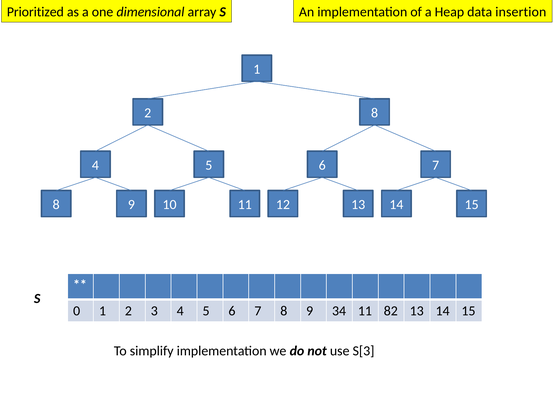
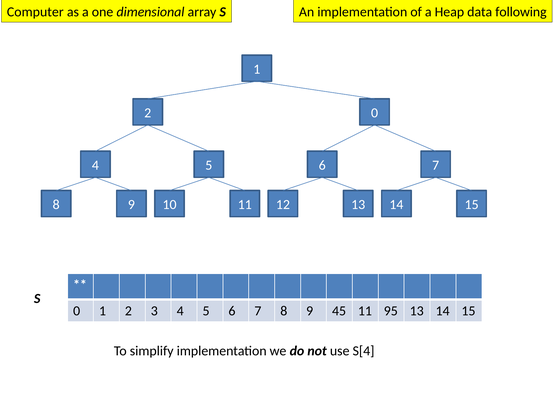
Prioritized: Prioritized -> Computer (35, 12)
insertion: insertion -> following (521, 12)
2 8: 8 -> 0 (375, 113)
34: 34 -> 45 (339, 311)
82: 82 -> 95 (391, 311)
S[3: S[3 -> S[4 (364, 351)
